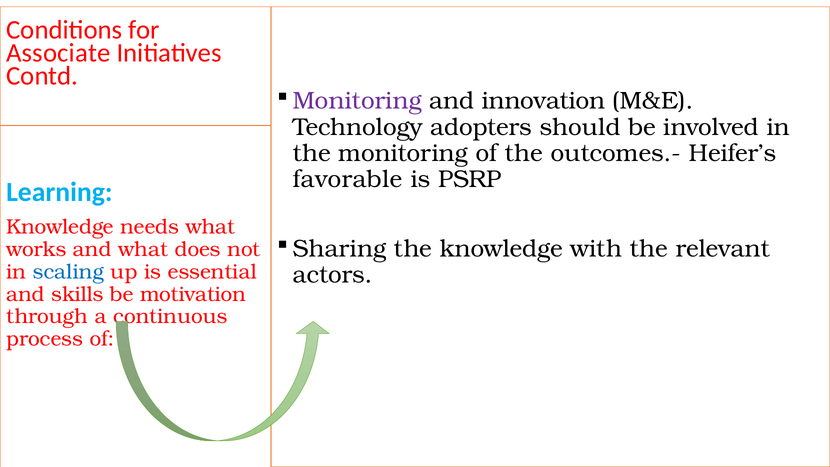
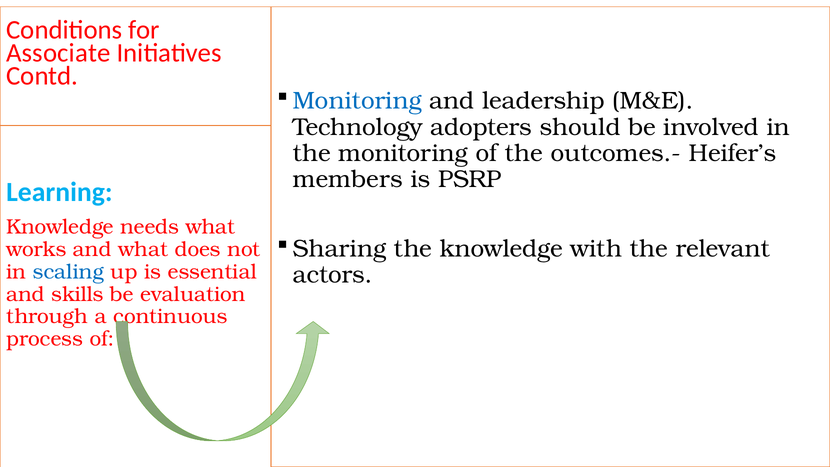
Monitoring colour: purple -> blue (357, 101)
innovation: innovation -> leadership (543, 101)
favorable: favorable -> members (348, 179)
motivation: motivation -> evaluation (193, 294)
